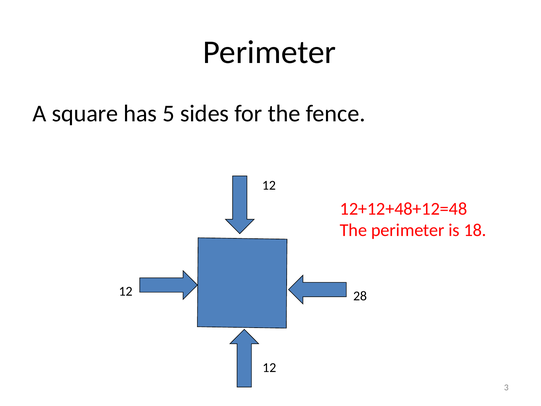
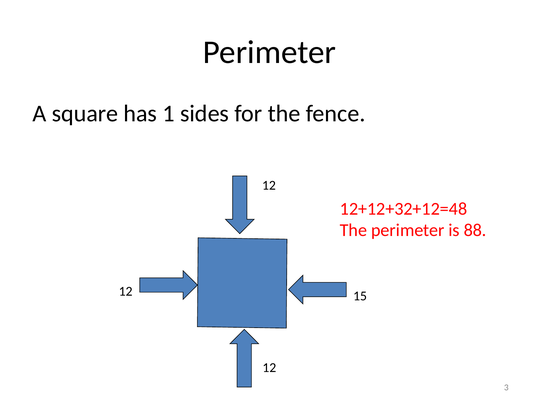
5: 5 -> 1 (169, 113)
12+12+48+12=48: 12+12+48+12=48 -> 12+12+32+12=48 (404, 209)
18: 18 -> 88 (475, 230)
28: 28 -> 15 (360, 296)
